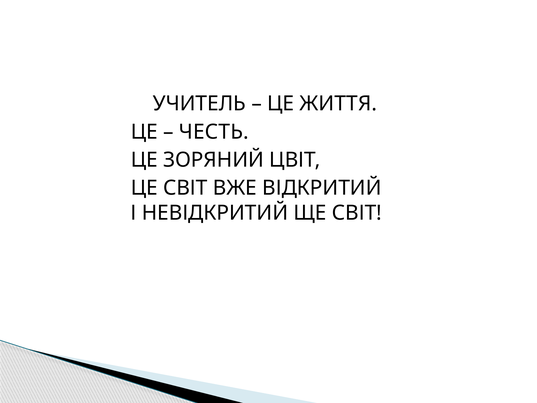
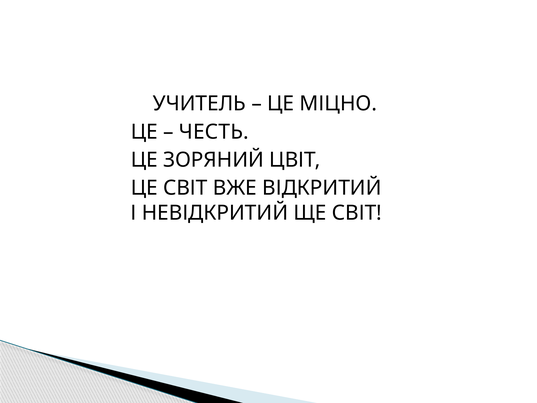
ЖИТТЯ: ЖИТТЯ -> МІЦНО (338, 104)
